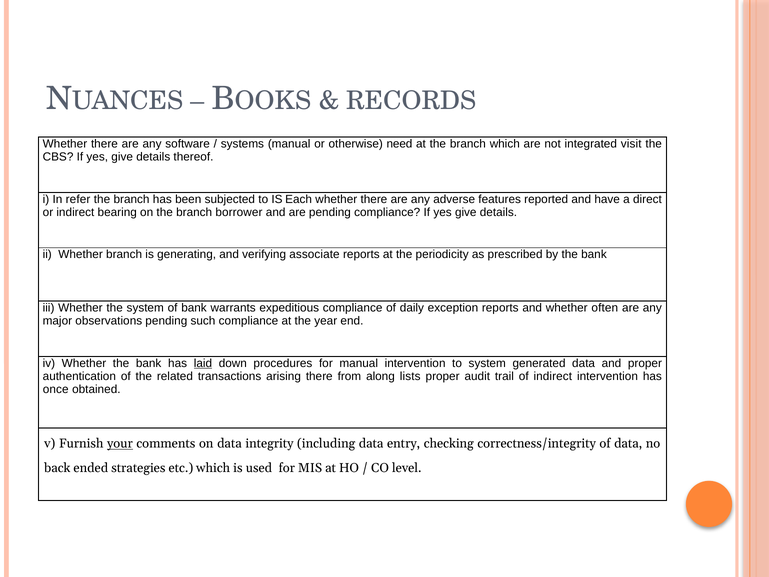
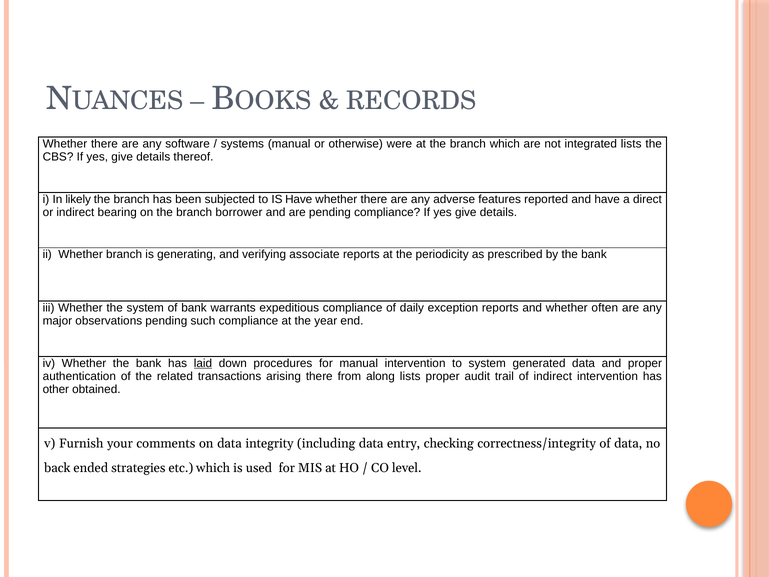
need: need -> were (399, 144)
integrated visit: visit -> lists (631, 144)
refer: refer -> likely (78, 199)
IS Each: Each -> Have (299, 199)
once: once -> other (56, 389)
your underline: present -> none (120, 444)
